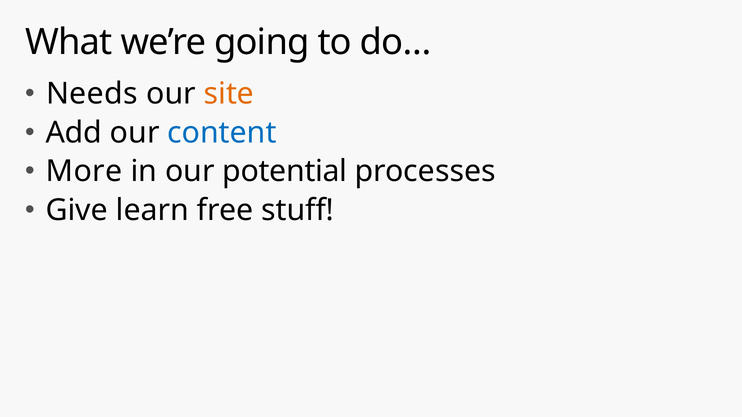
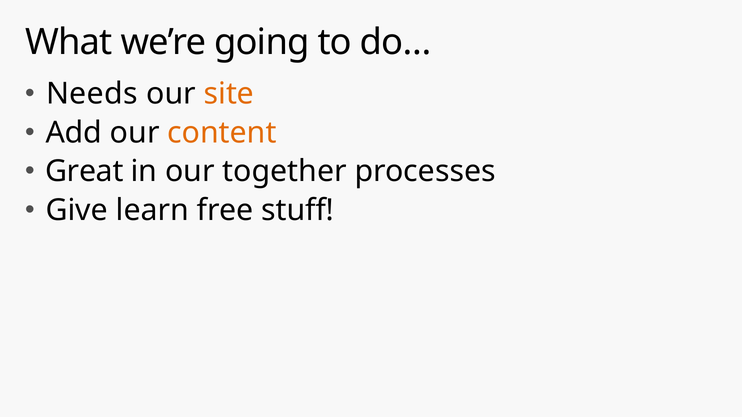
content colour: blue -> orange (222, 133)
More: More -> Great (84, 172)
potential: potential -> together (285, 172)
